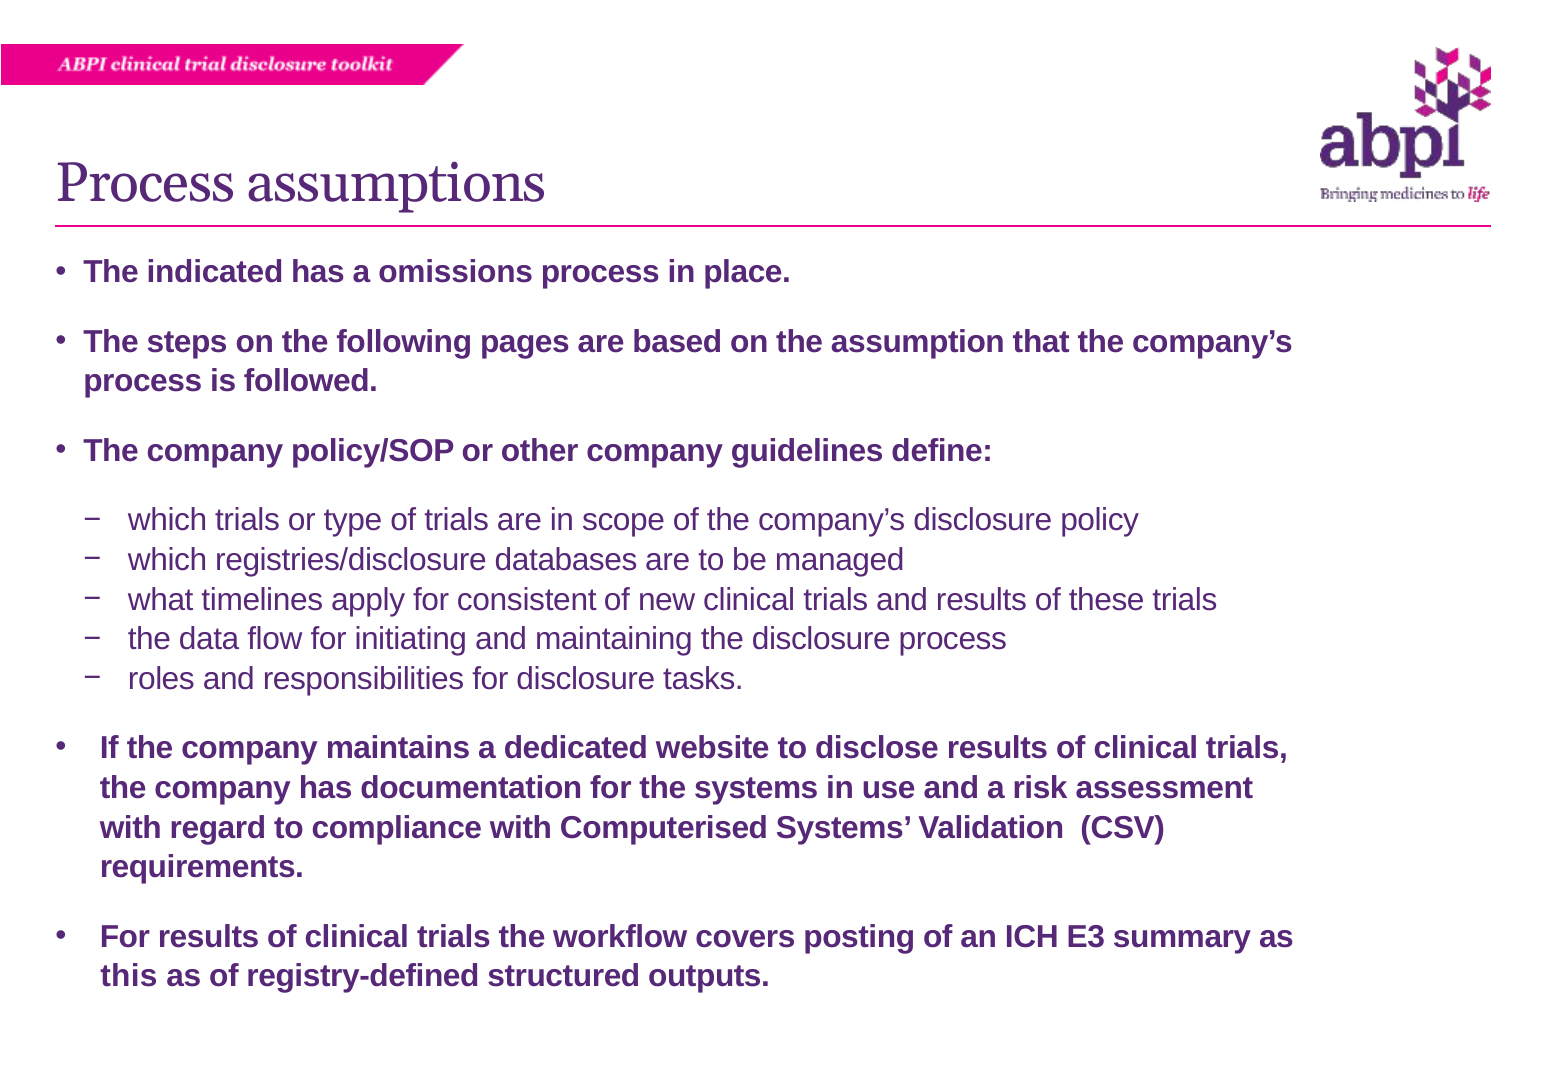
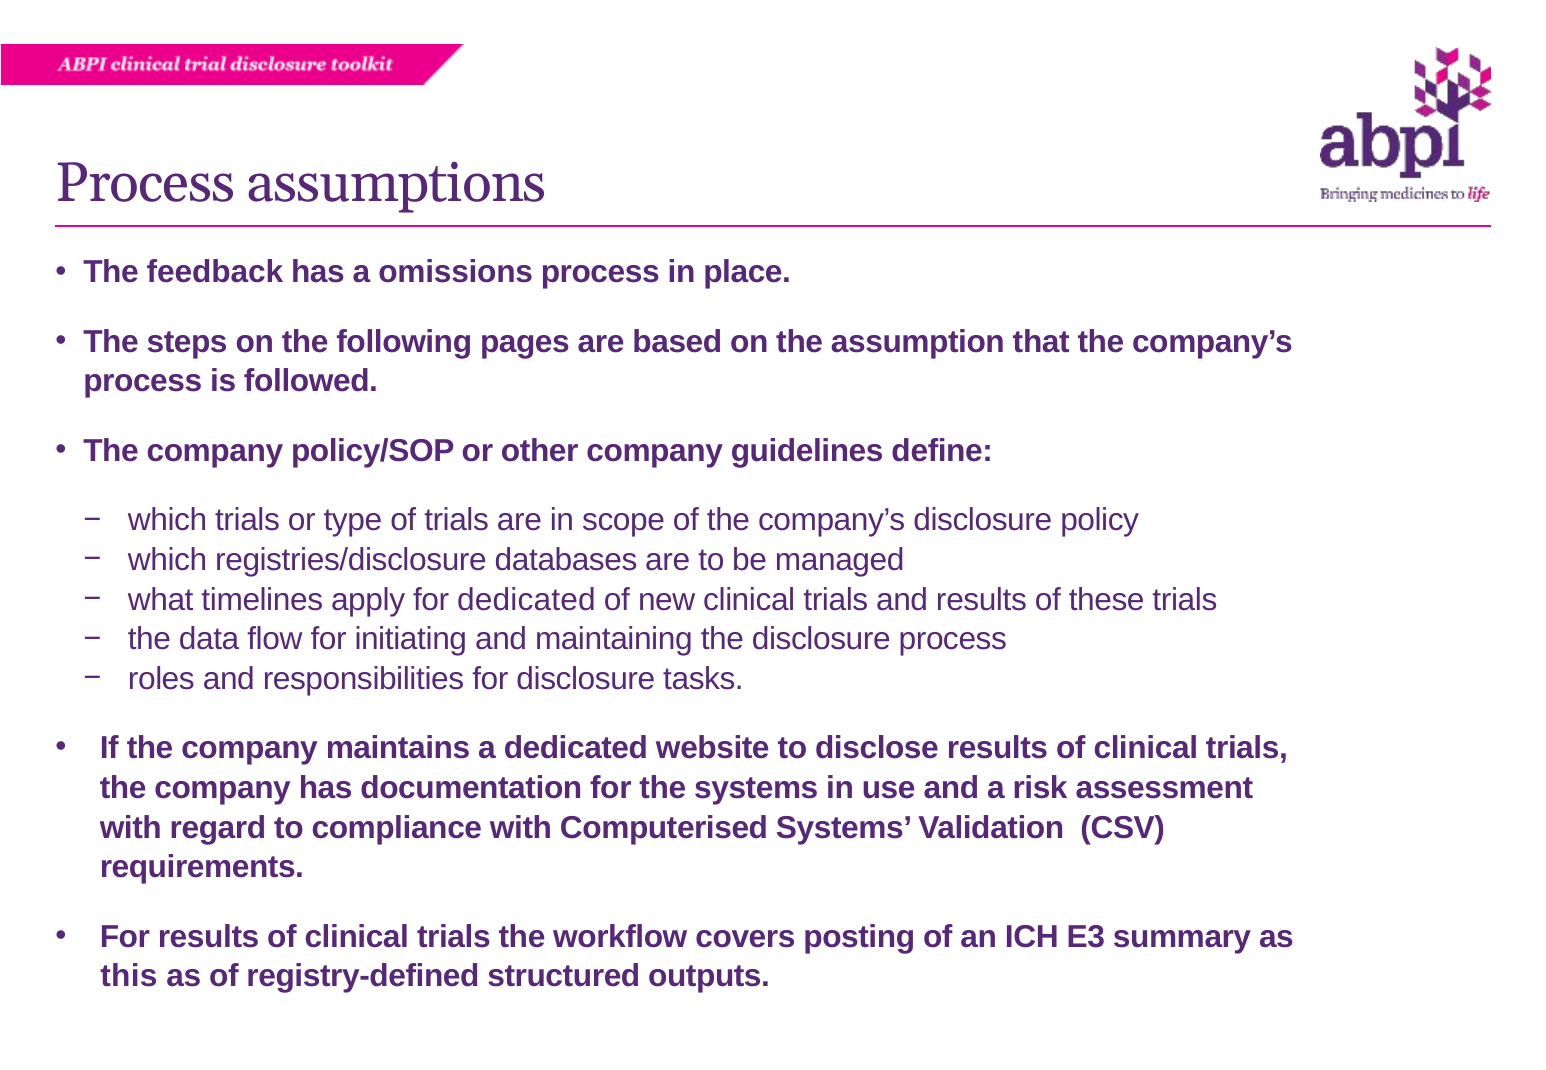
indicated: indicated -> feedback (215, 273)
for consistent: consistent -> dedicated (526, 600)
